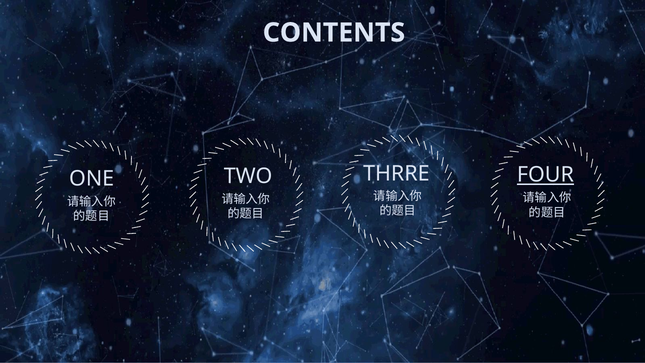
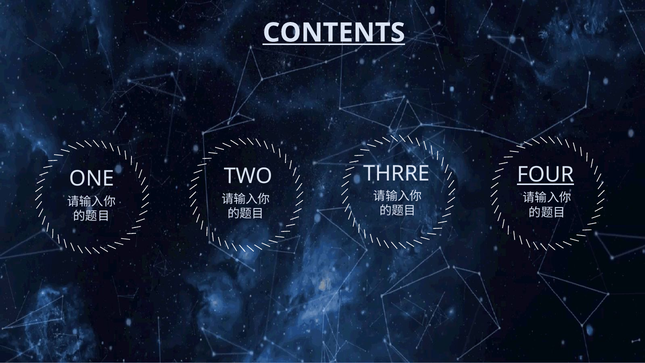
CONTENTS underline: none -> present (334, 33)
